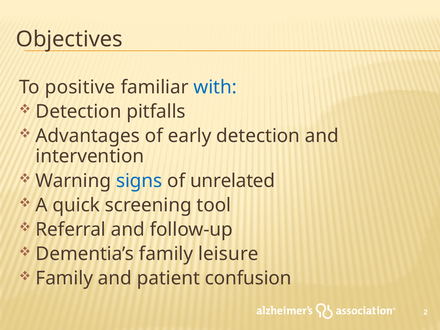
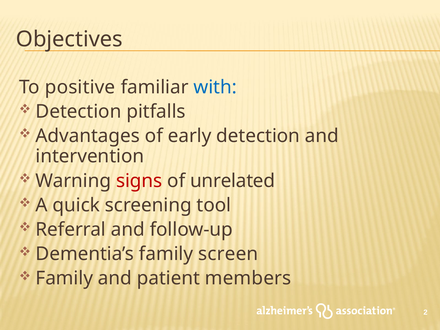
signs colour: blue -> red (139, 181)
leisure: leisure -> screen (228, 254)
confusion: confusion -> members (248, 278)
